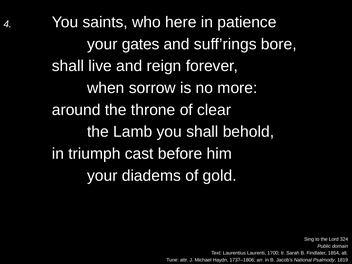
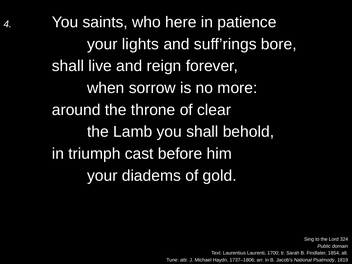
gates: gates -> lights (140, 44)
